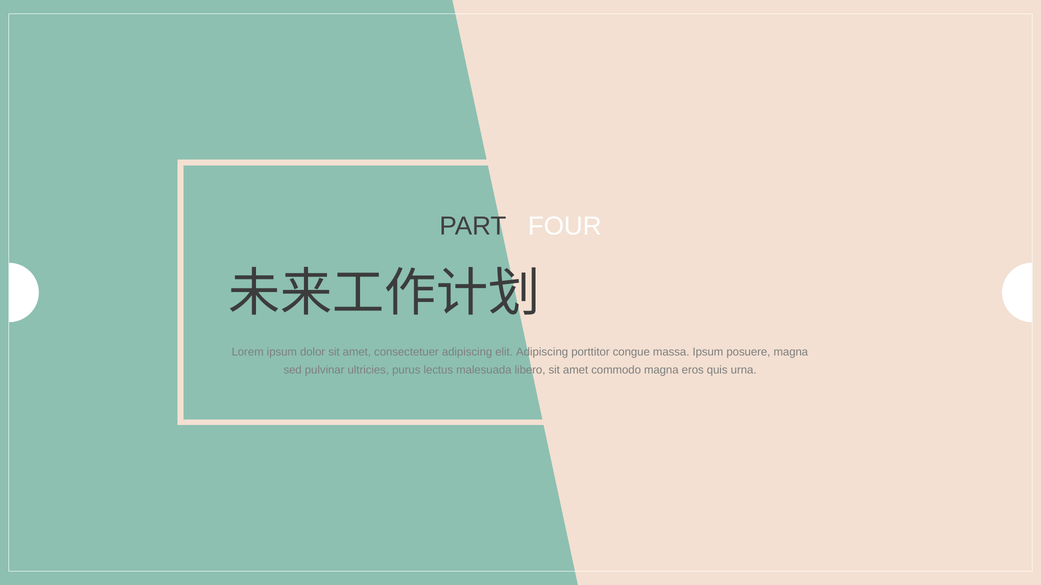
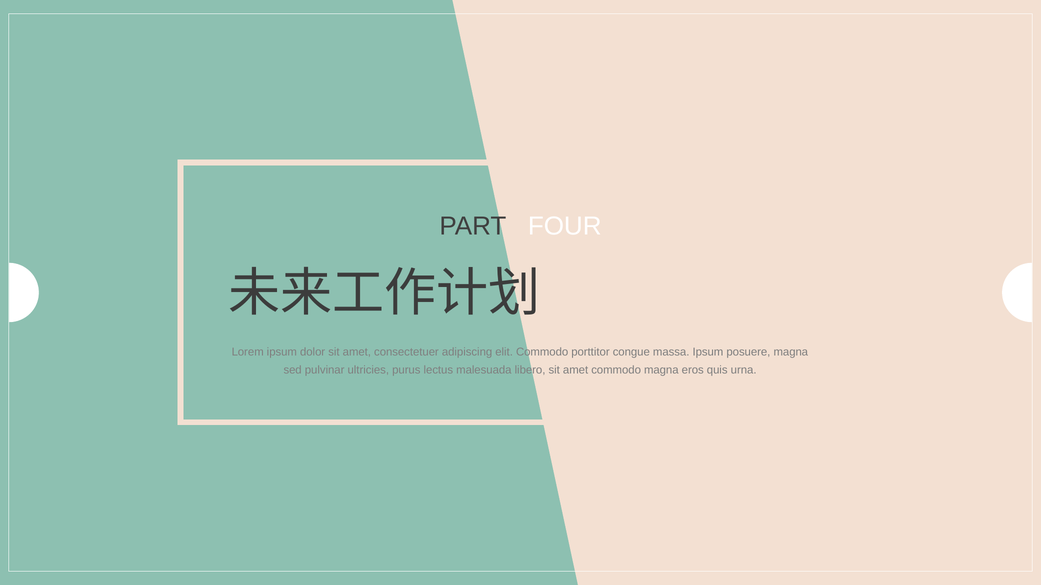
elit Adipiscing: Adipiscing -> Commodo (542, 353)
